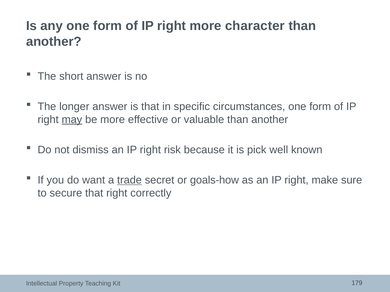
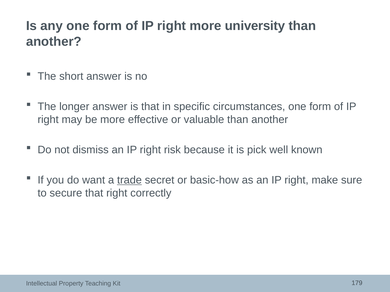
character: character -> university (255, 26)
may underline: present -> none (72, 120)
goals-how: goals-how -> basic-how (214, 180)
